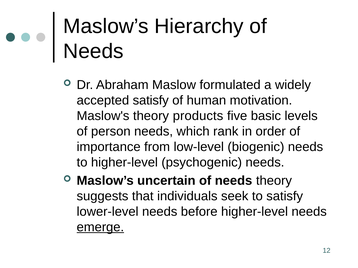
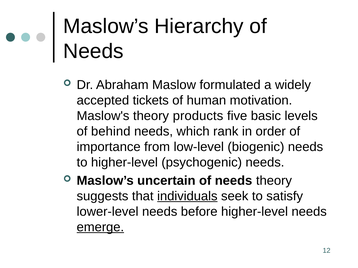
accepted satisfy: satisfy -> tickets (151, 101)
person: person -> behind (111, 132)
individuals underline: none -> present (187, 197)
